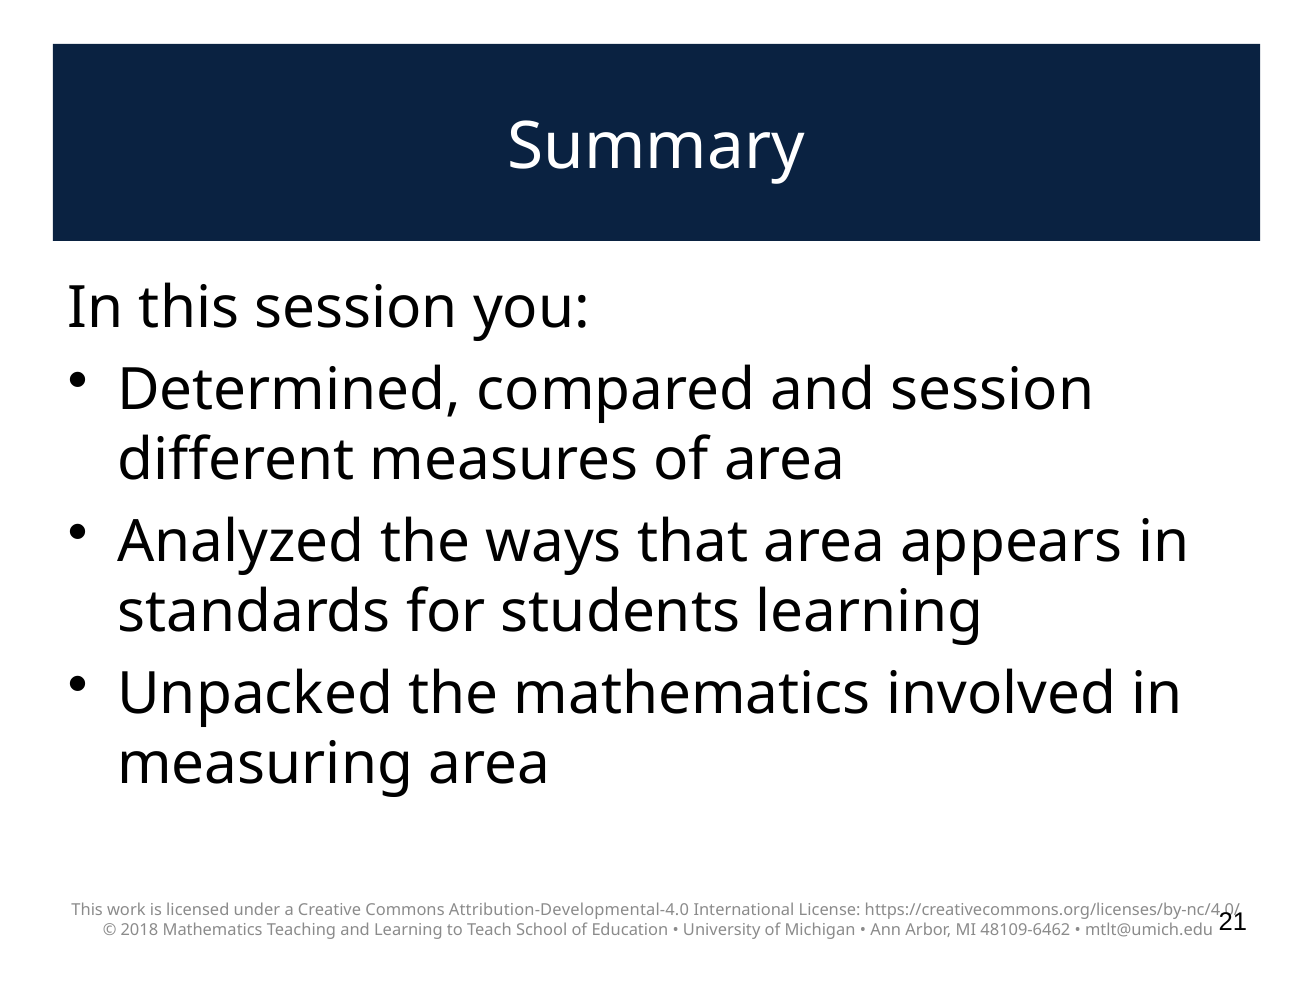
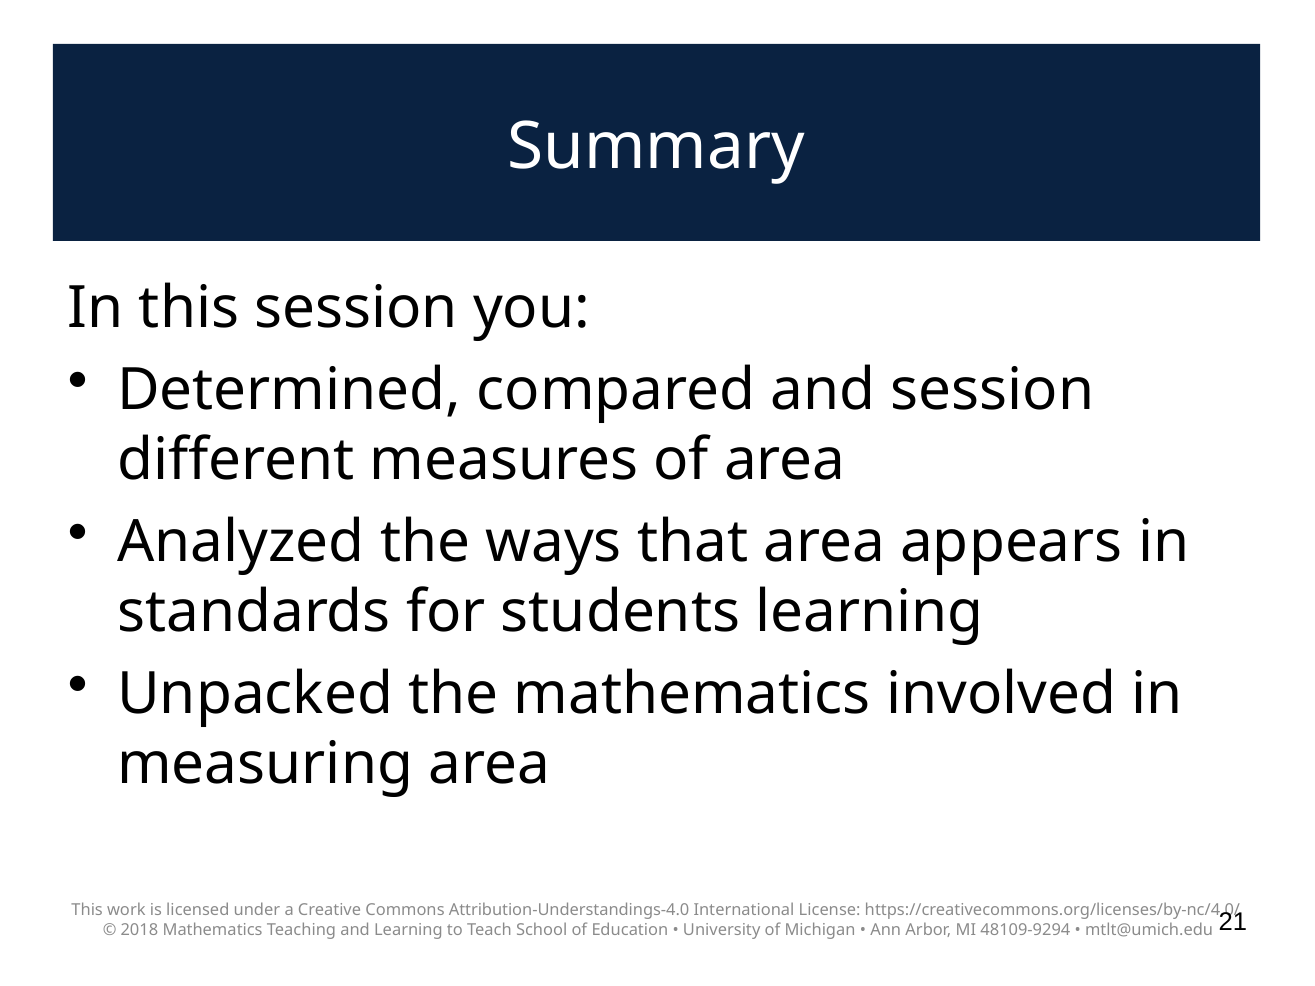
Attribution-Developmental-4.0: Attribution-Developmental-4.0 -> Attribution-Understandings-4.0 (569, 911)
48109-6462: 48109-6462 -> 48109-9294 (1025, 930)
